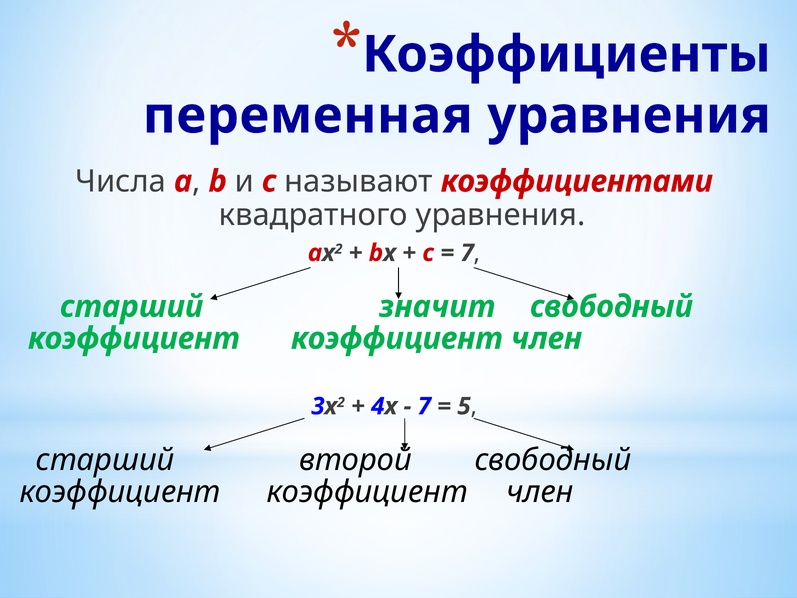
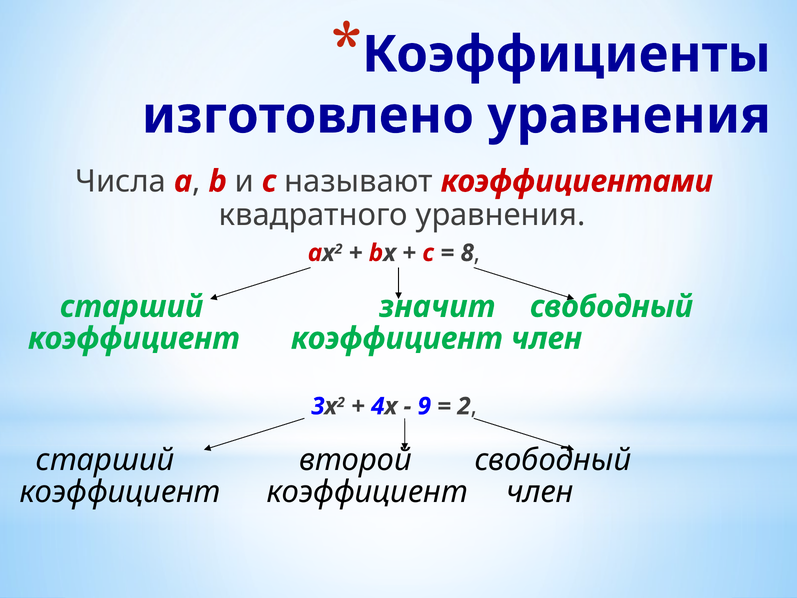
переменная: переменная -> изготовлено (308, 116)
7: 7 -> 8 (467, 253)
7: 7 -> 9 (424, 406)
5: 5 -> 2 (464, 406)
